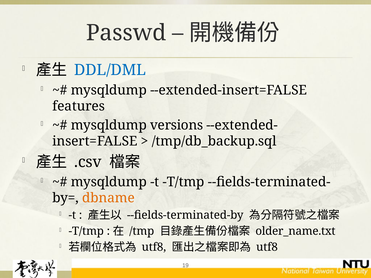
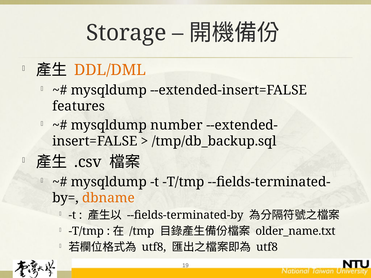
Passwd: Passwd -> Storage (126, 33)
DDL/DML colour: blue -> orange (110, 70)
versions: versions -> number (176, 125)
